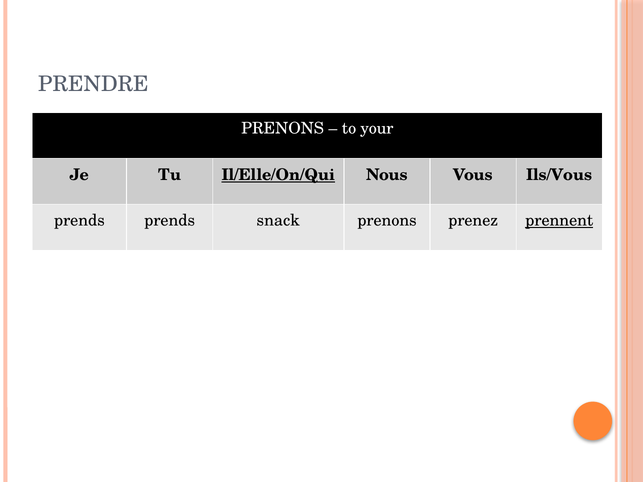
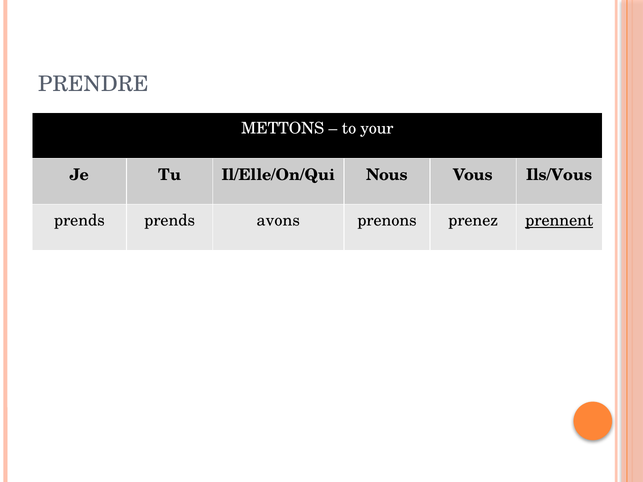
PRENONS: PRENONS -> METTONS (283, 129)
Il/Elle/On/Qui underline: present -> none (278, 175)
snack: snack -> avons (278, 221)
